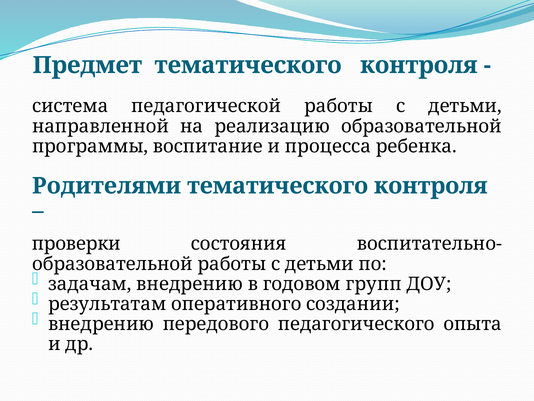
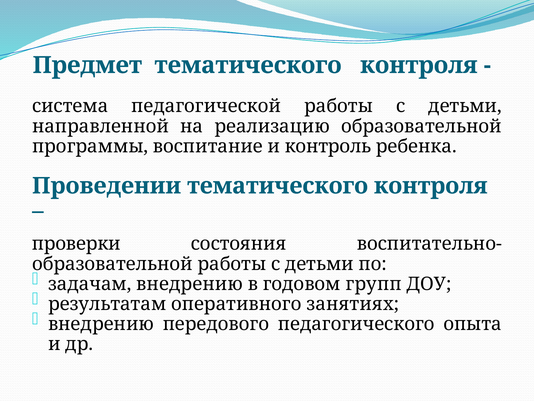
процесса: процесса -> контроль (328, 146)
Родителями: Родителями -> Проведении (107, 186)
создании: создании -> занятиях (353, 304)
